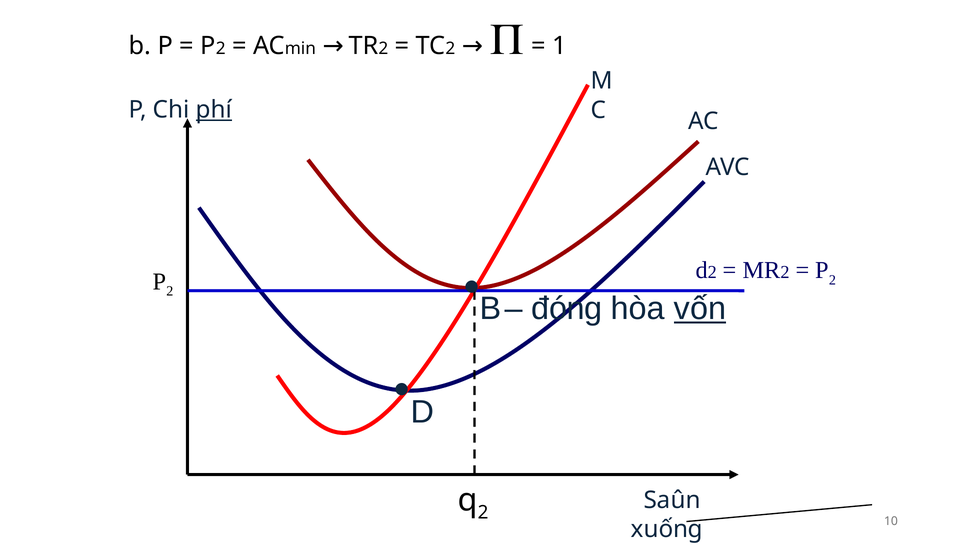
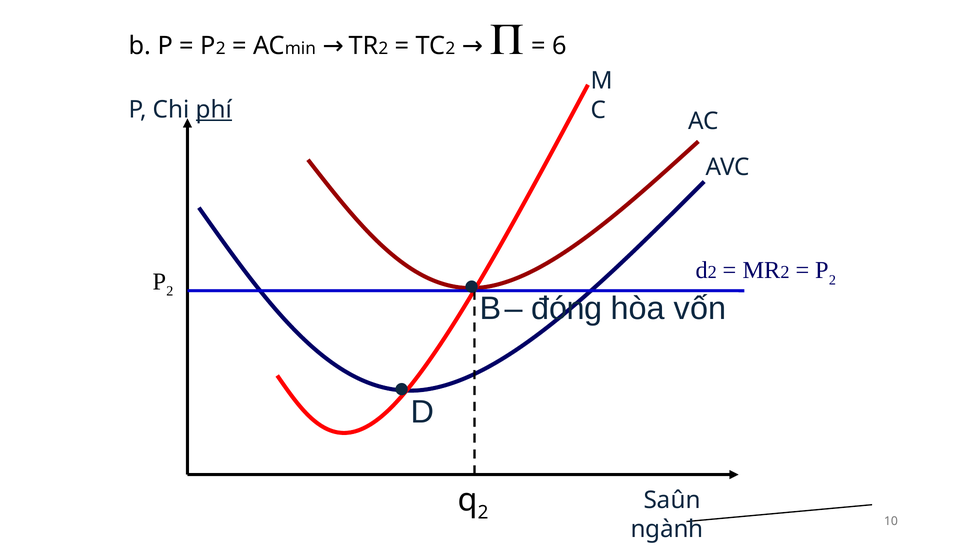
1: 1 -> 6 (559, 46)
vốn underline: present -> none (700, 308)
xuống: xuống -> ngành (667, 529)
